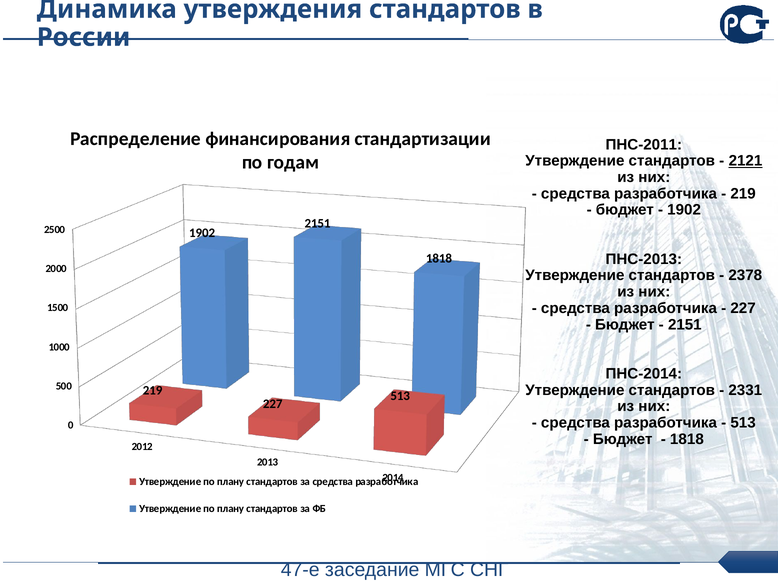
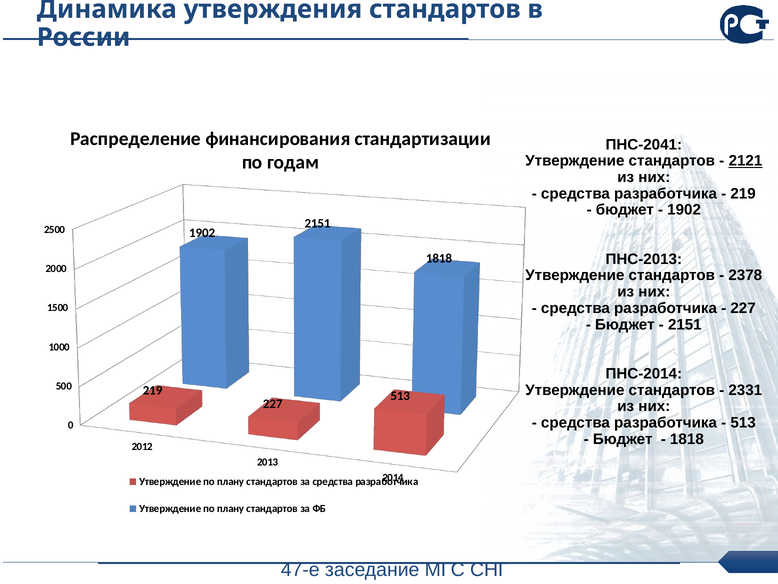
ПНС-2011: ПНС-2011 -> ПНС-2041 (644, 144)
